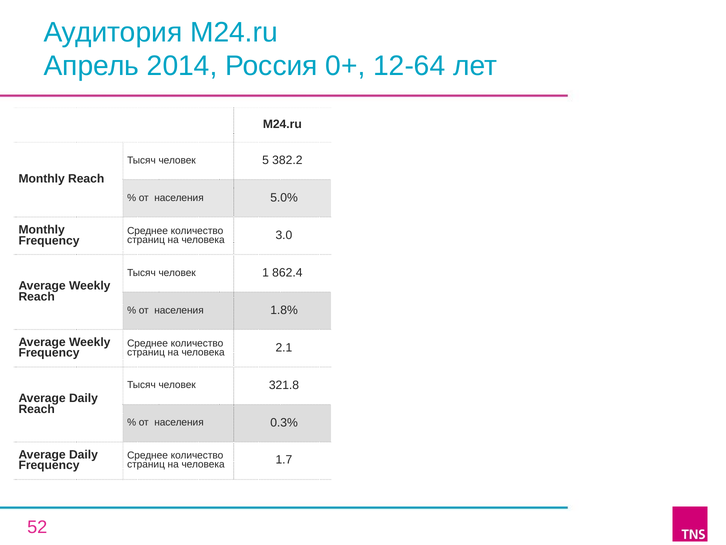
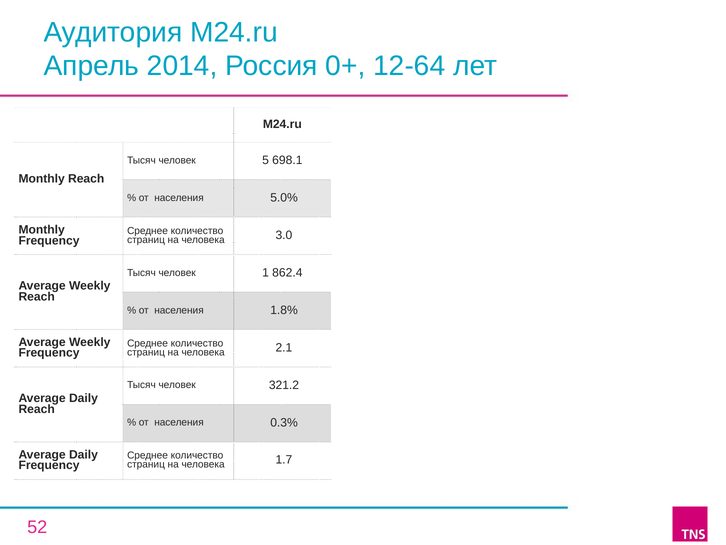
382.2: 382.2 -> 698.1 (287, 160)
321.8: 321.8 -> 321.2 (284, 385)
